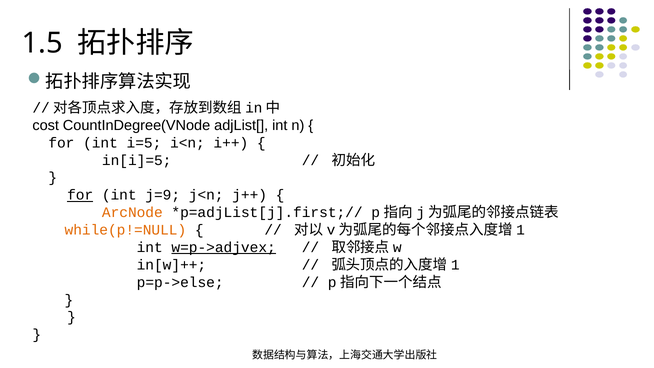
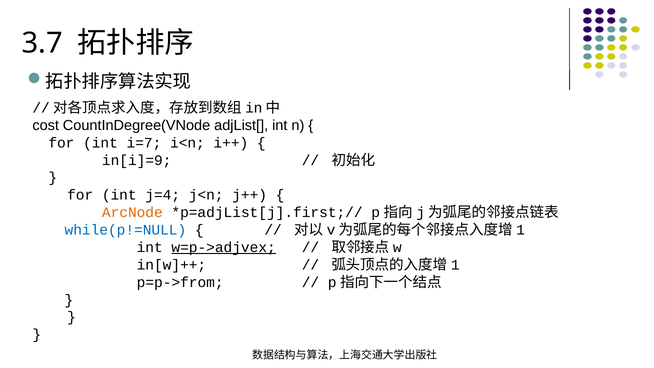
1.5: 1.5 -> 3.7 (42, 43)
i=5: i=5 -> i=7 (144, 143)
in[i]=5: in[i]=5 -> in[i]=9 (137, 160)
for underline: present -> none (80, 195)
j=9: j=9 -> j=4 (163, 195)
while(p!=NULL colour: orange -> blue (125, 230)
p=p->else: p=p->else -> p=p->from (180, 282)
